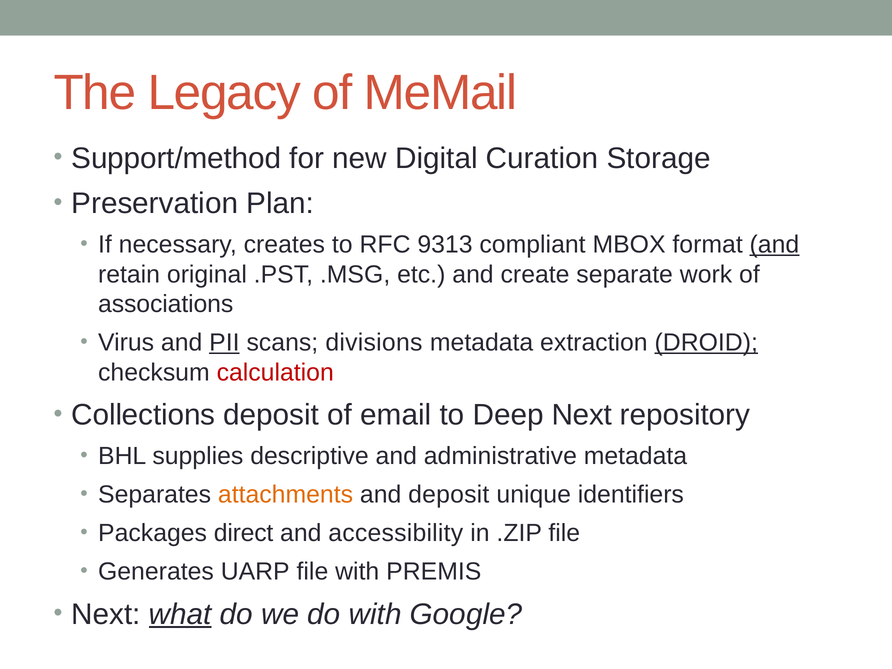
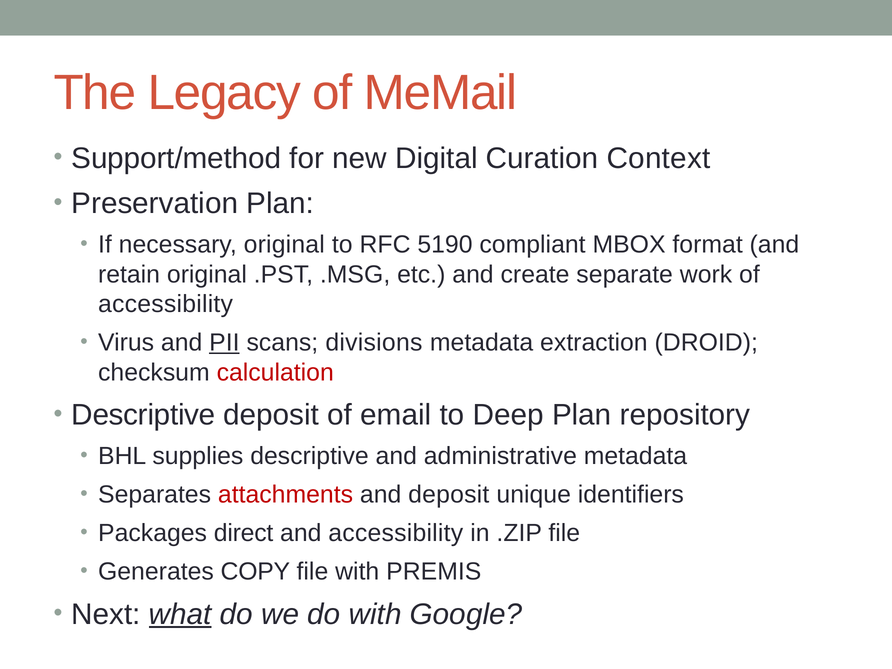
Storage: Storage -> Context (658, 158)
necessary creates: creates -> original (284, 245)
9313: 9313 -> 5190 (445, 245)
and underline: present -> none (774, 245)
associations: associations -> accessibility (166, 304)
DROID underline: present -> none (706, 343)
Collections: Collections -> Descriptive (143, 415)
Deep Next: Next -> Plan (582, 415)
attachments colour: orange -> red (286, 495)
UARP: UARP -> COPY (255, 572)
